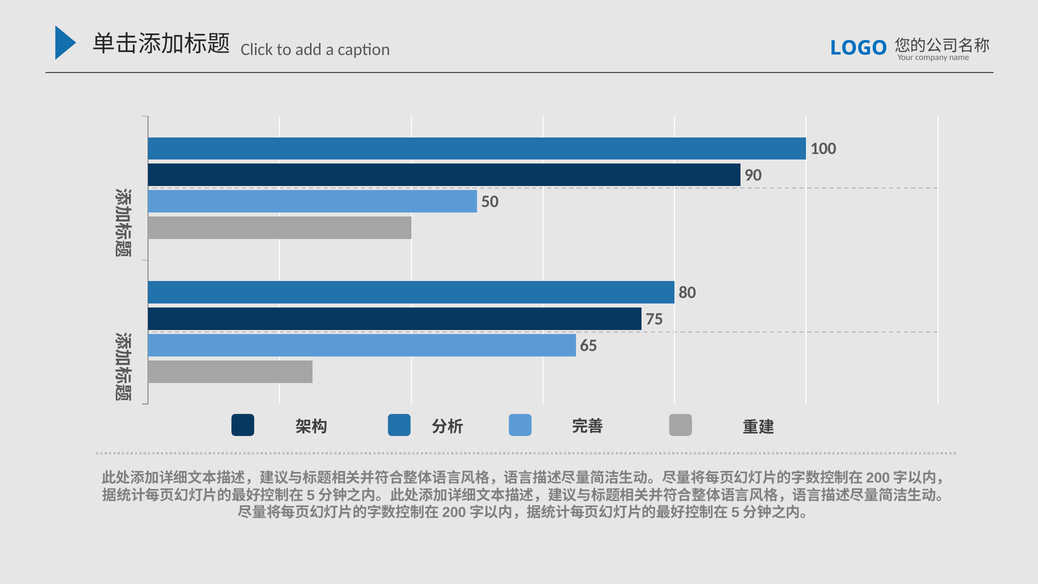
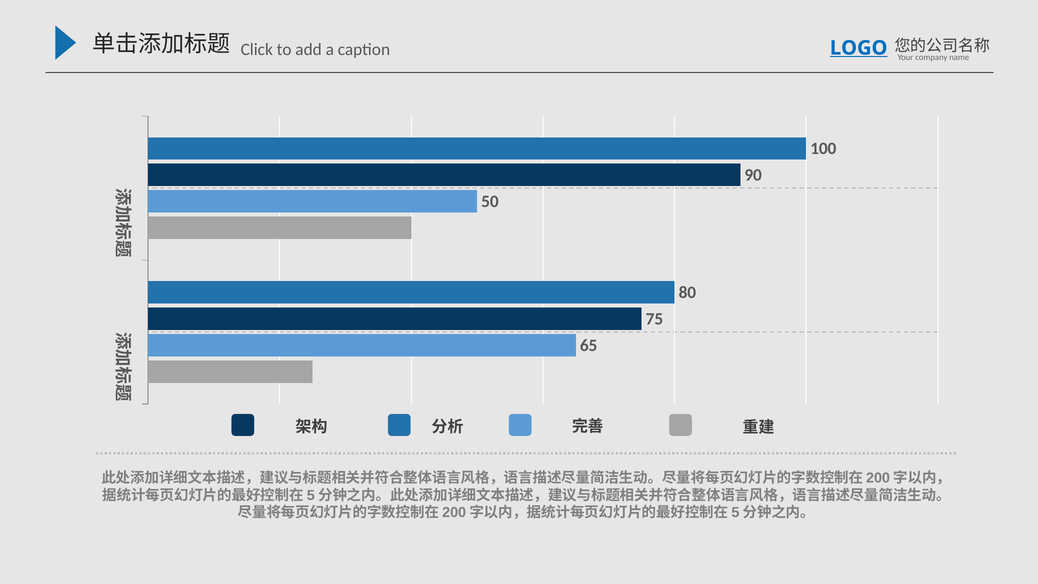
LOGO underline: none -> present (859, 48)
